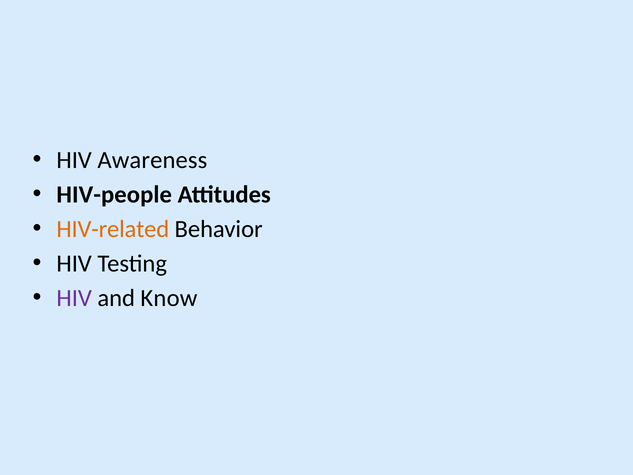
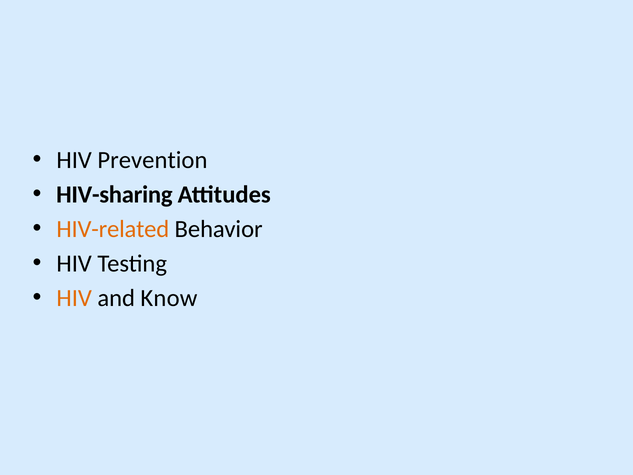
Awareness: Awareness -> Prevention (152, 160)
HIV-people: HIV-people -> HIV-sharing (114, 194)
HIV colour: purple -> orange (74, 298)
